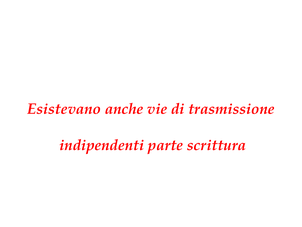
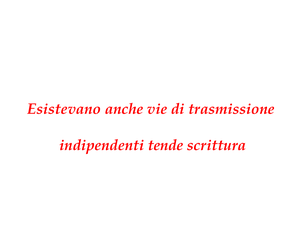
parte: parte -> tende (166, 145)
